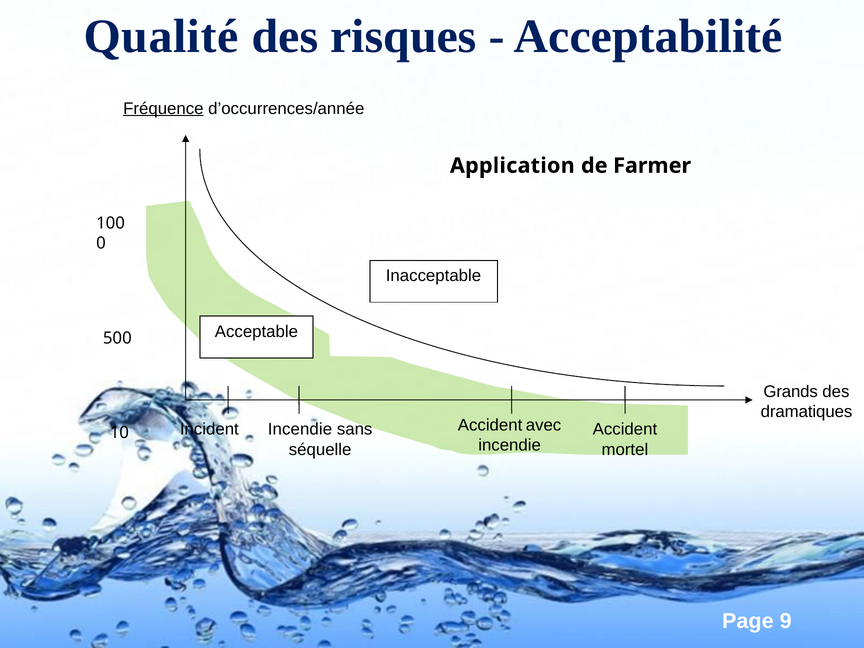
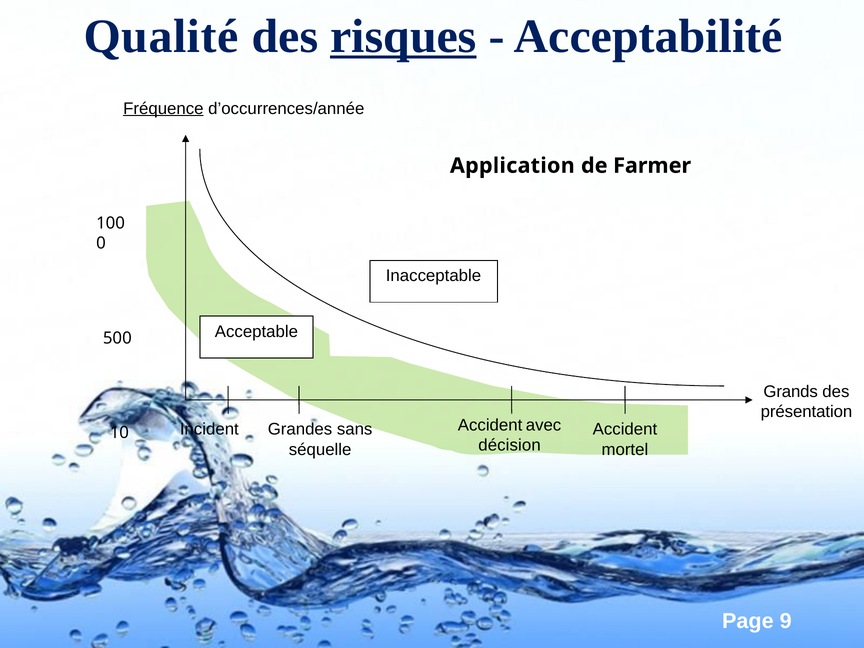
risques underline: none -> present (403, 36)
dramatiques: dramatiques -> présentation (806, 412)
Incident Incendie: Incendie -> Grandes (300, 429)
incendie: incendie -> décision (510, 445)
